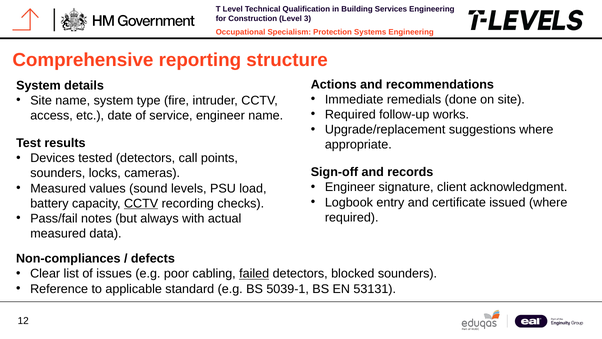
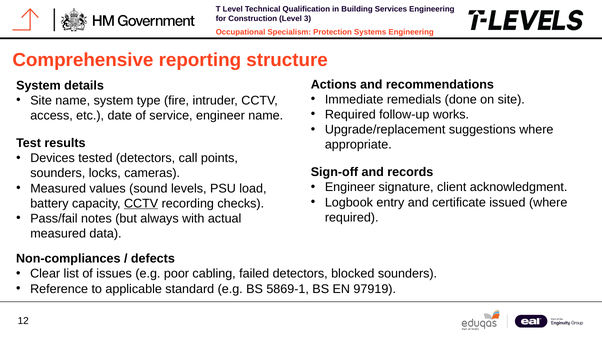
failed underline: present -> none (254, 273)
5039-1: 5039-1 -> 5869-1 (288, 289)
53131: 53131 -> 97919 (375, 289)
